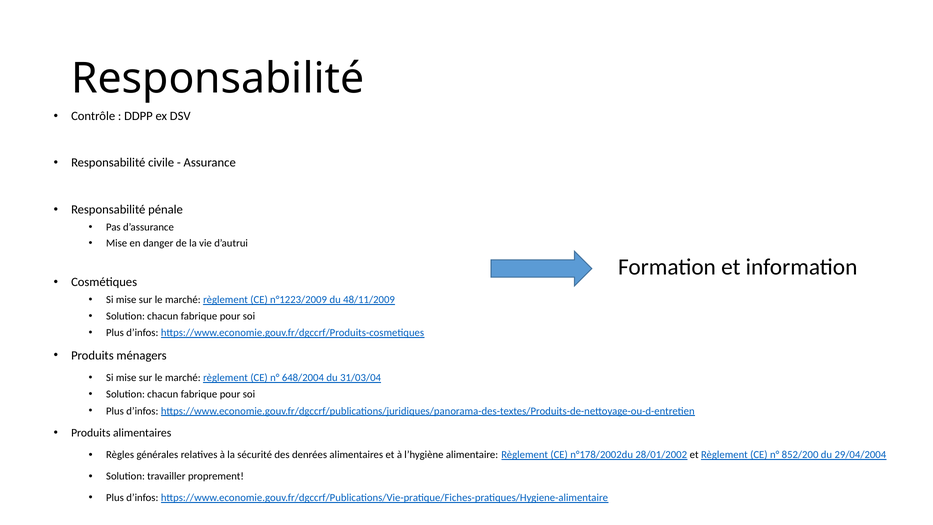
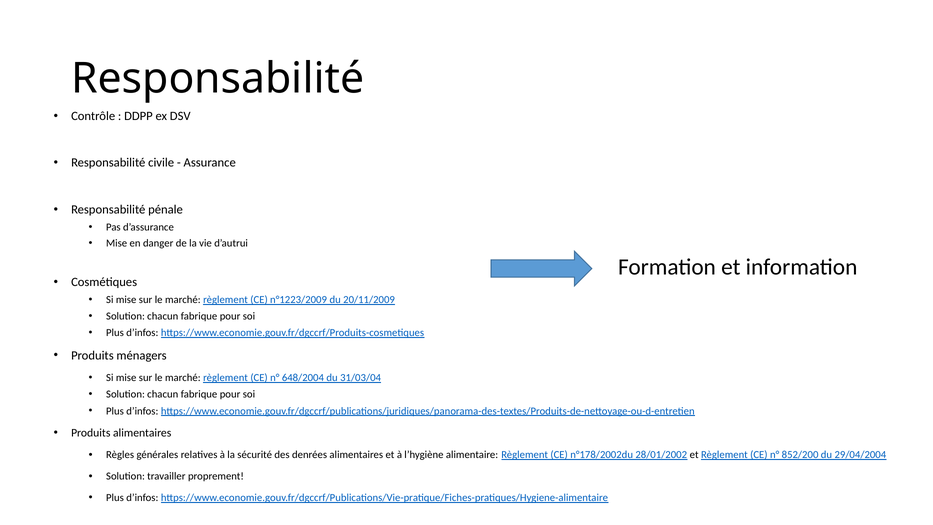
48/11/2009: 48/11/2009 -> 20/11/2009 (369, 300)
